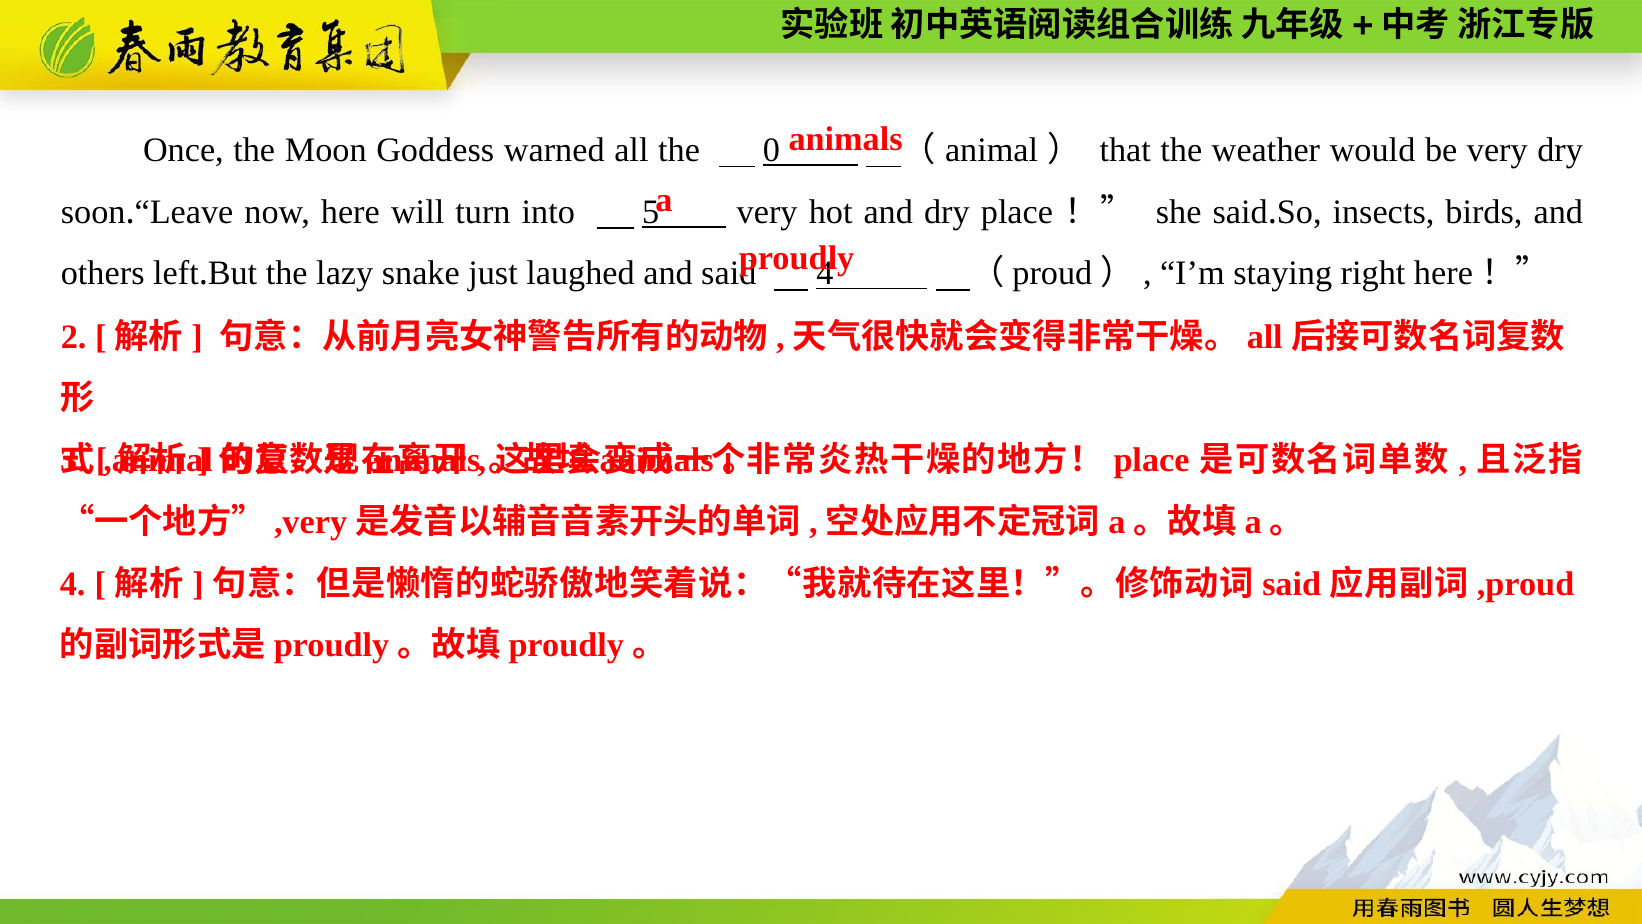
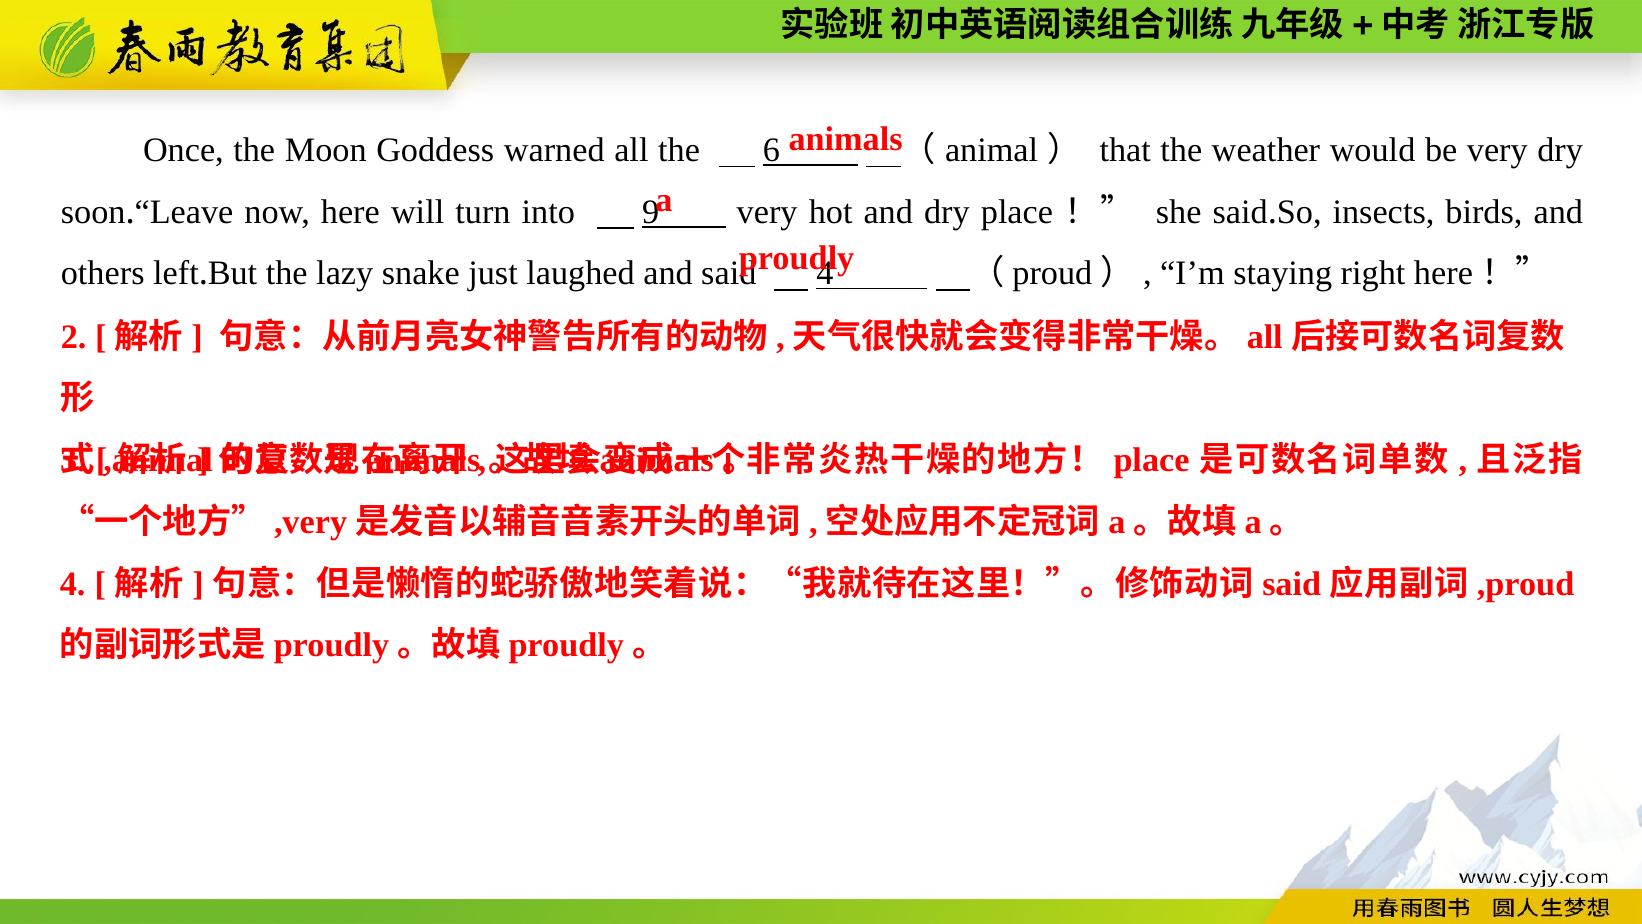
0: 0 -> 6 (771, 150)
5: 5 -> 9 (651, 212)
